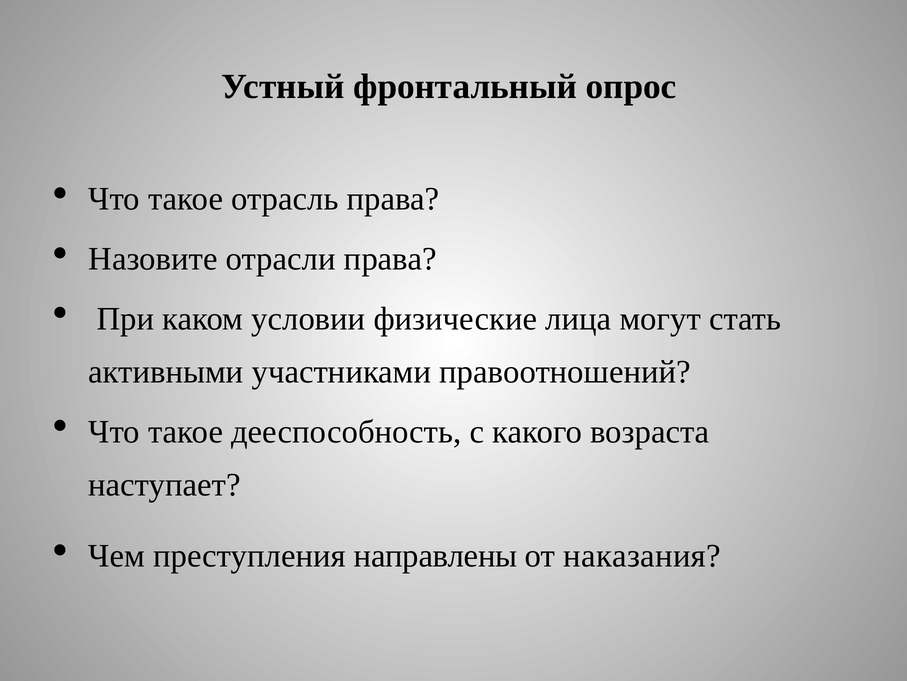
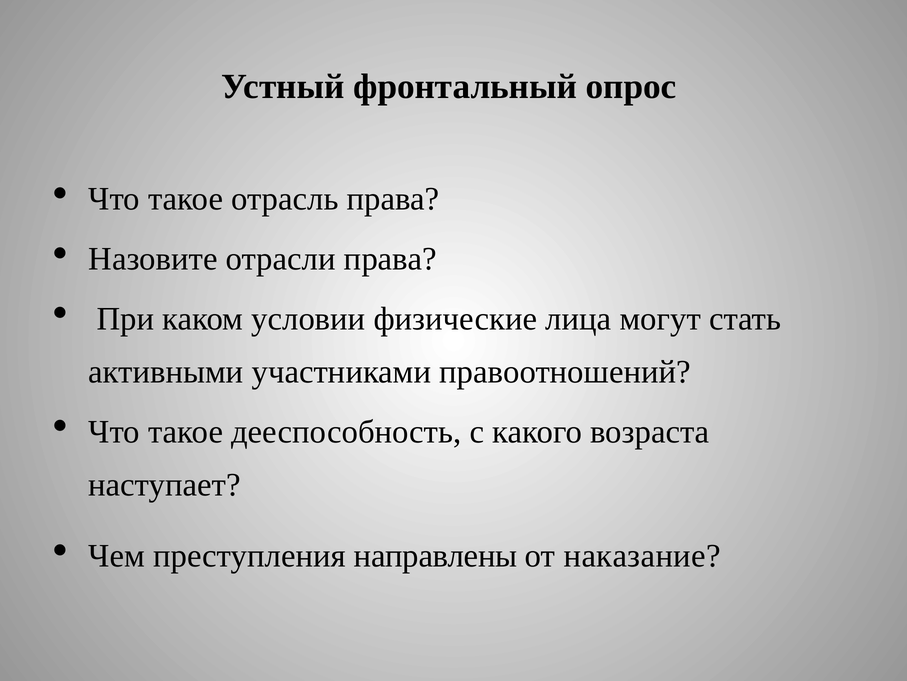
наказания: наказания -> наказание (642, 556)
